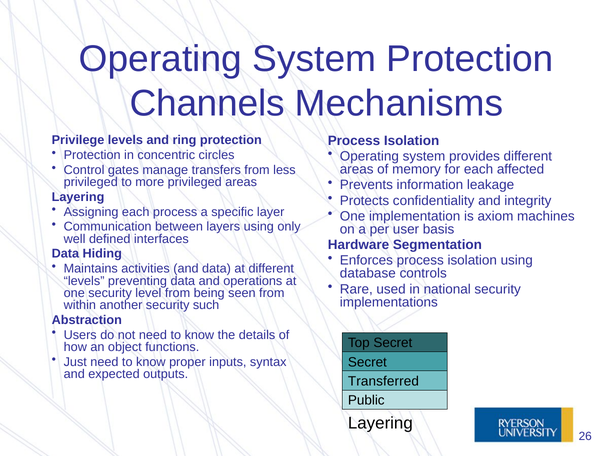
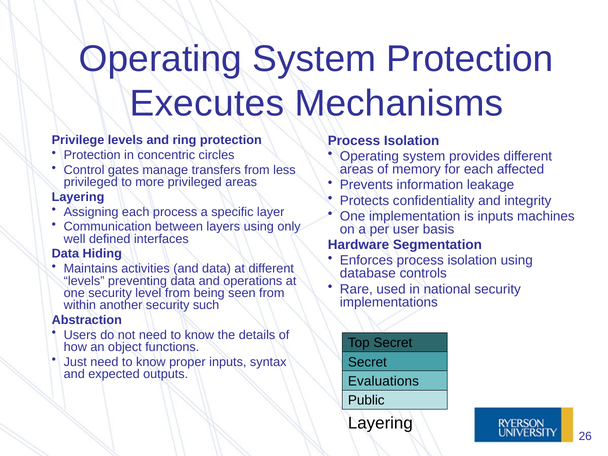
Channels: Channels -> Executes (207, 103)
is axiom: axiom -> inputs (495, 216)
Transferred: Transferred -> Evaluations (383, 381)
